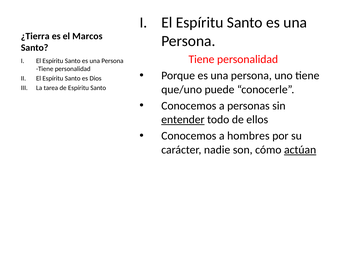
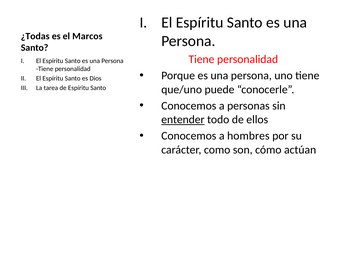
¿Tierra: ¿Tierra -> ¿Todas (35, 36)
nadie: nadie -> como (217, 150)
actúan underline: present -> none (300, 150)
